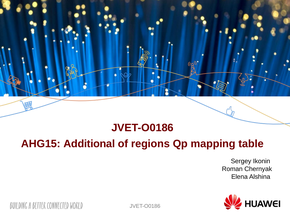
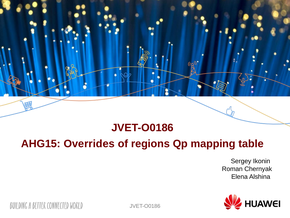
Additional: Additional -> Overrides (89, 144)
